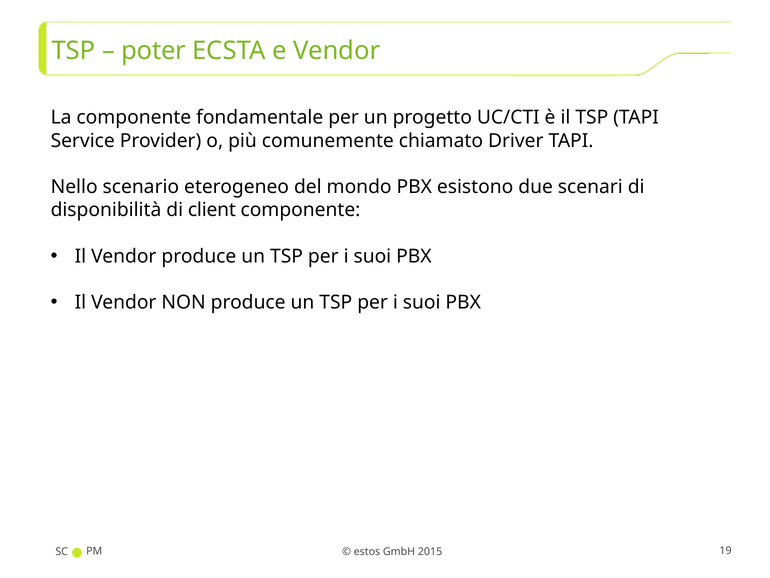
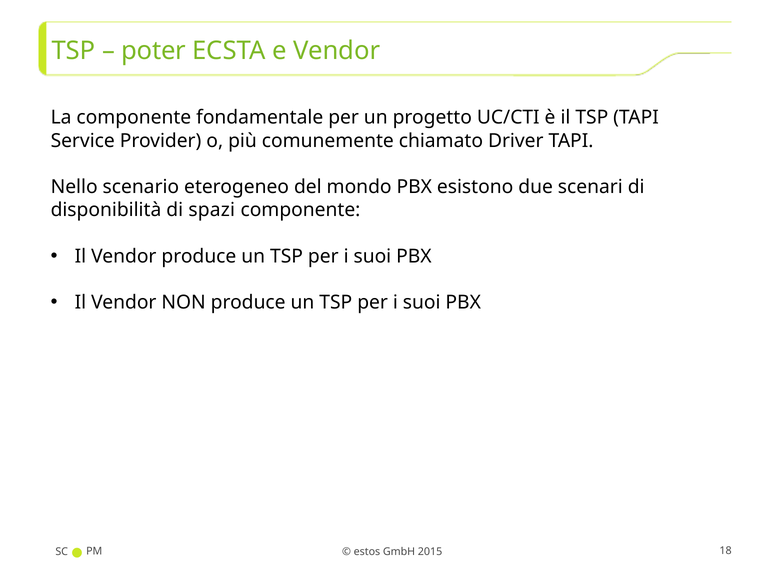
client: client -> spazi (212, 210)
19: 19 -> 18 (726, 550)
